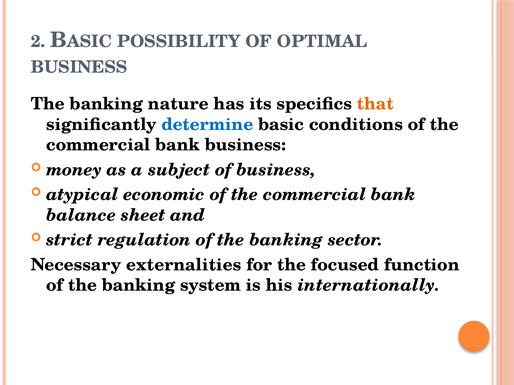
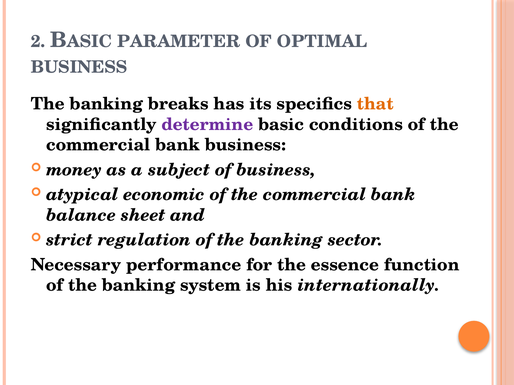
POSSIBILITY: POSSIBILITY -> PARAMETER (179, 42)
nature: nature -> breaks (178, 104)
determine colour: blue -> purple (207, 125)
externalities: externalities -> performance (184, 265)
focused: focused -> essence (345, 265)
